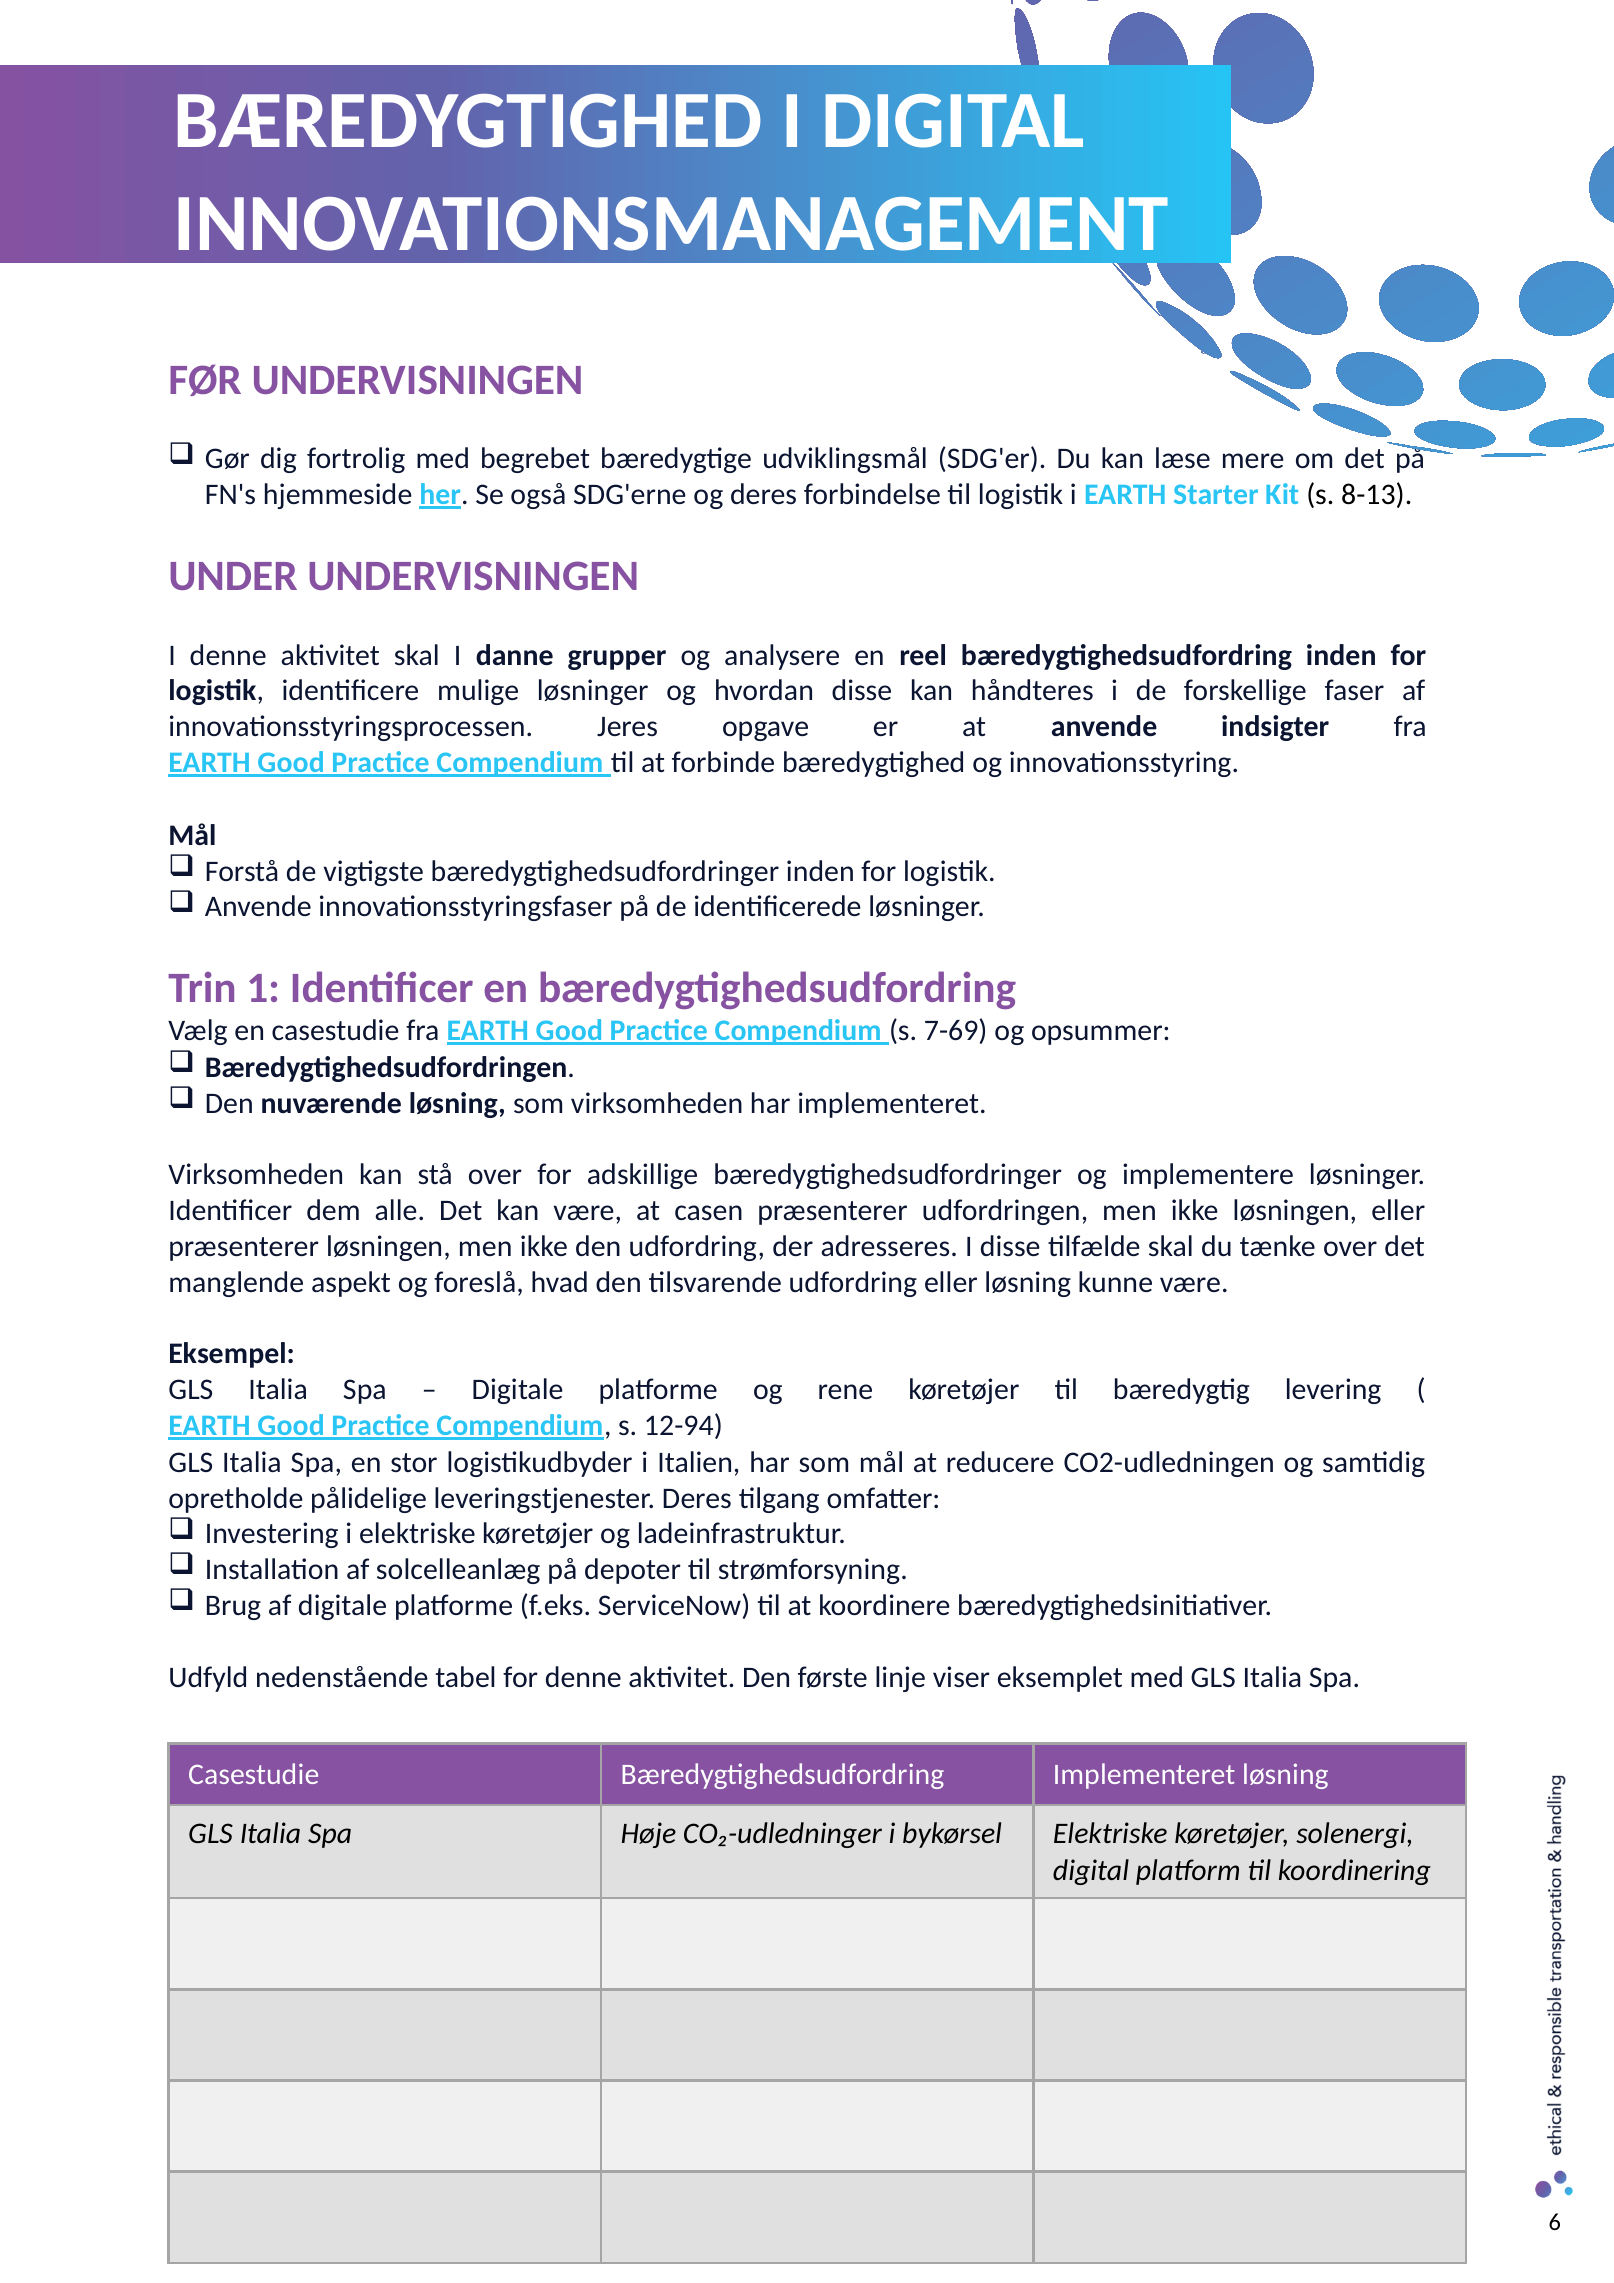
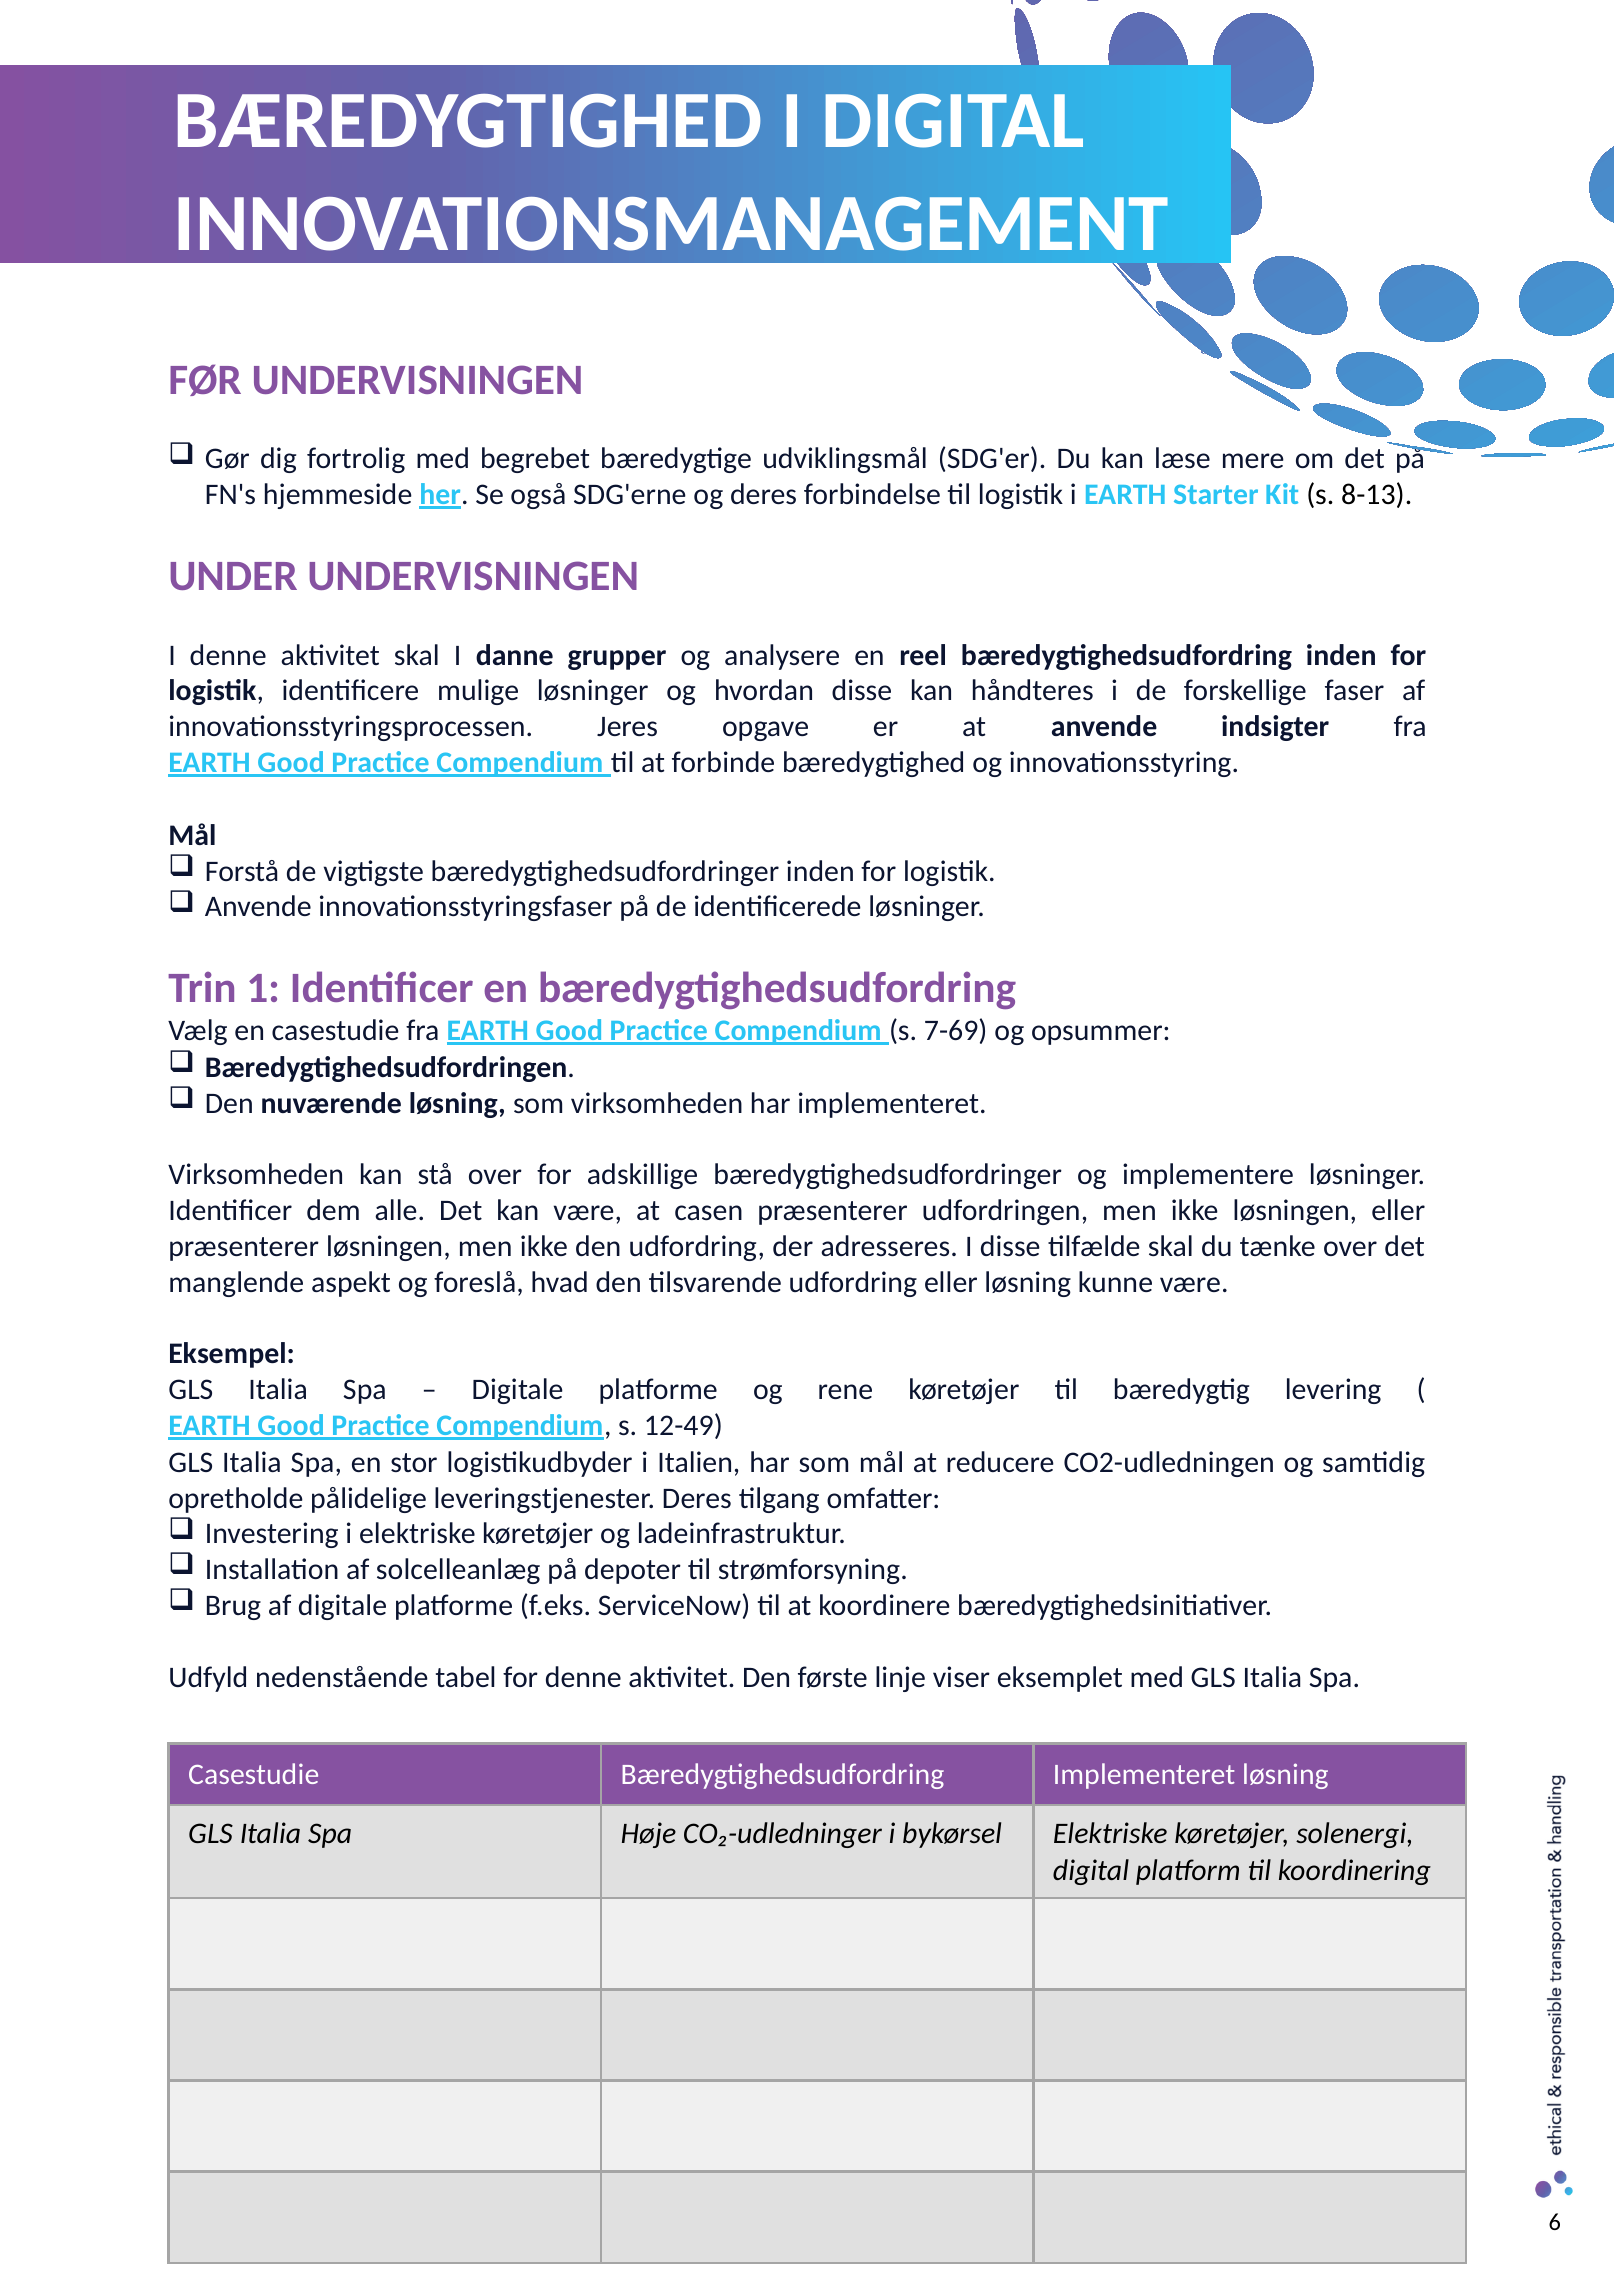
12-94: 12-94 -> 12-49 (683, 1425)
